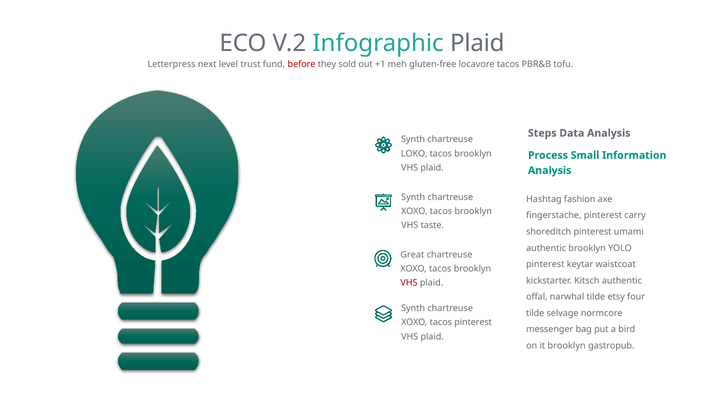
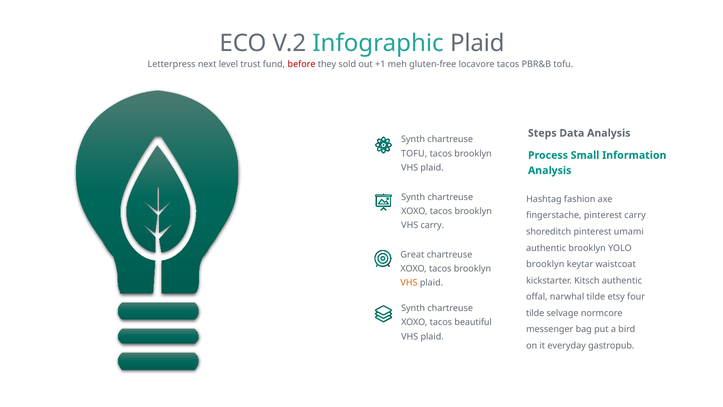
LOKO: LOKO -> TOFU (414, 153)
VHS taste: taste -> carry (432, 225)
pinterest: pinterest -> brooklyn (545, 264)
VHS colour: red -> orange (409, 283)
tacos pinterest: pinterest -> beautiful (473, 322)
it brooklyn: brooklyn -> everyday (567, 345)
